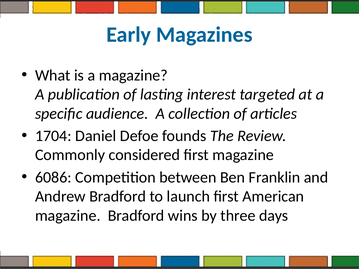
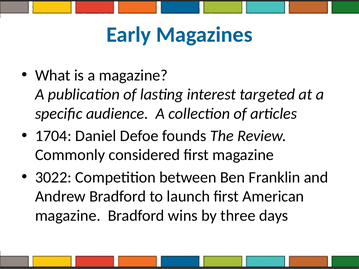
6086: 6086 -> 3022 (53, 177)
